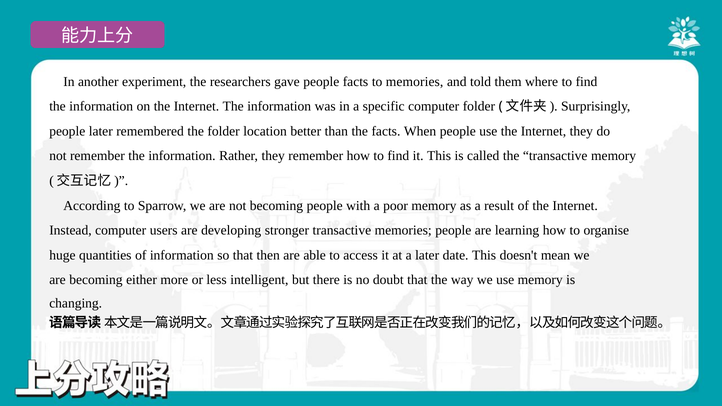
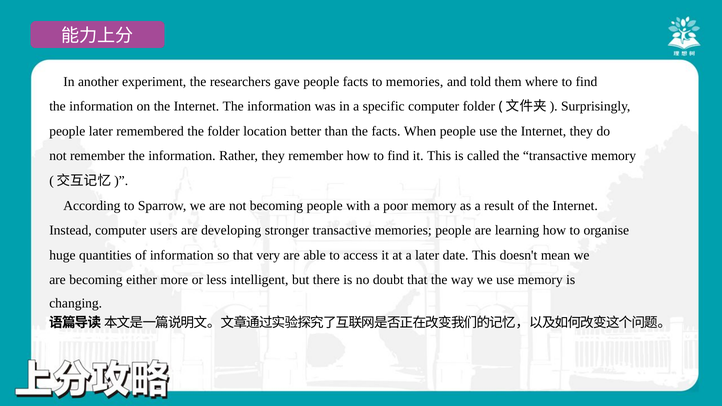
then: then -> very (268, 255)
